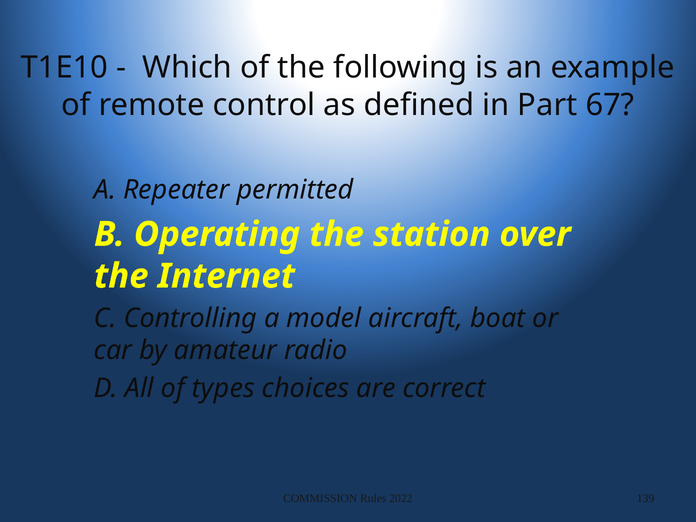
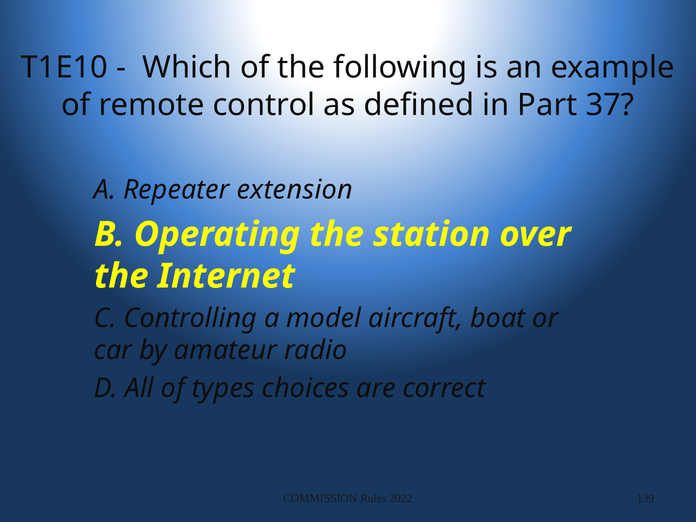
67: 67 -> 37 (610, 105)
permitted: permitted -> extension (295, 190)
